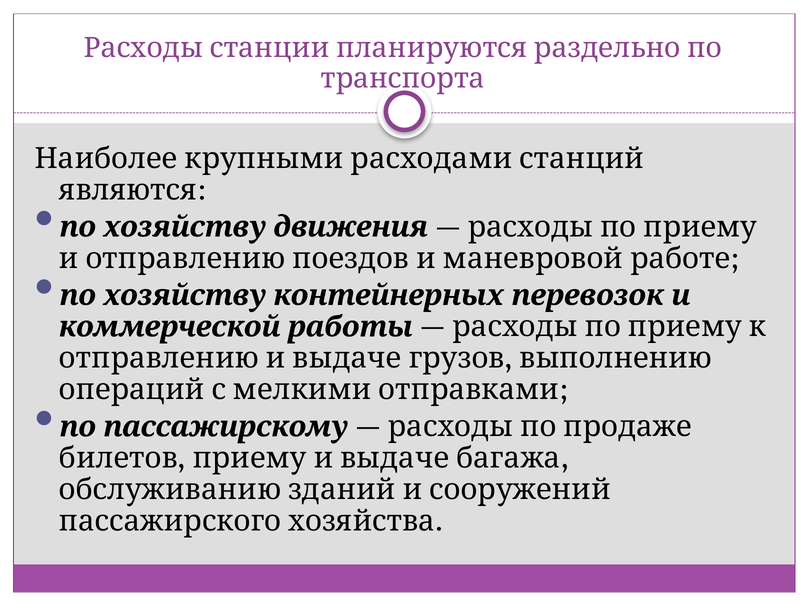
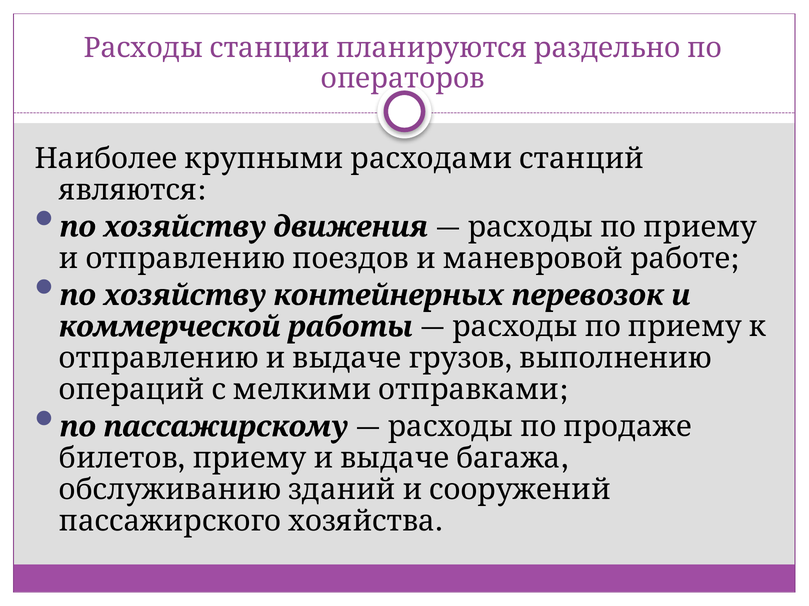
транспорта: транспорта -> операторов (403, 78)
